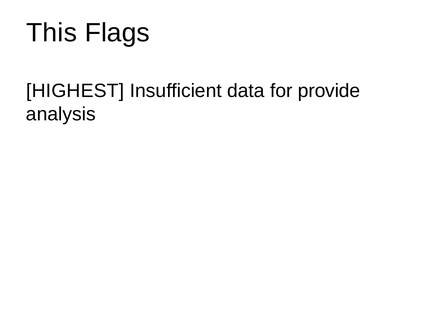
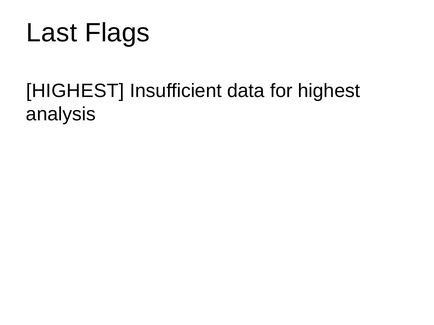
This: This -> Last (52, 33)
for provide: provide -> highest (329, 91)
